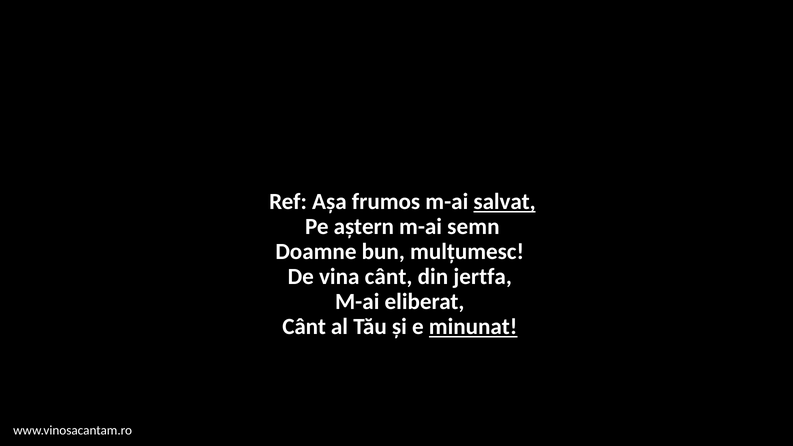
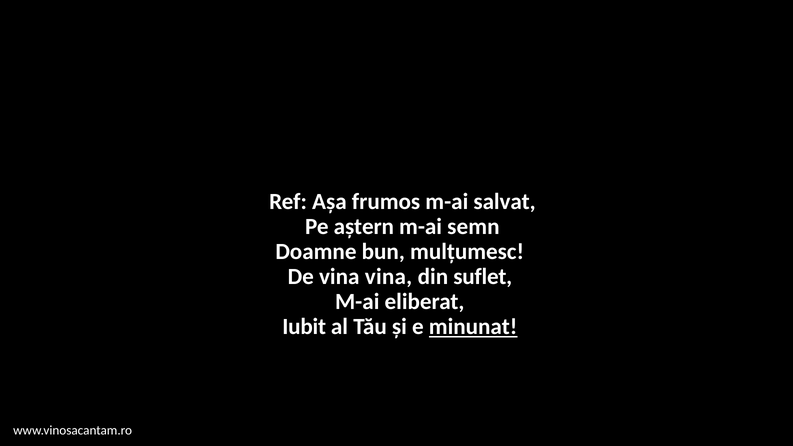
salvat underline: present -> none (505, 202)
vina cânt: cânt -> vina (388, 277)
jertfa: jertfa -> suflet (483, 277)
Cânt: Cânt -> Iubit (304, 327)
